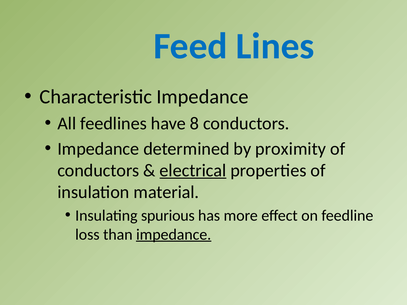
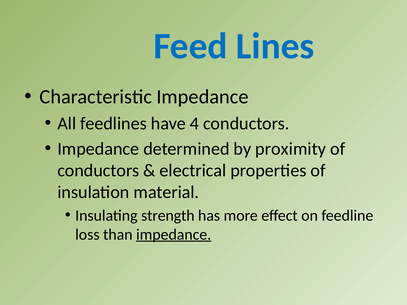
8: 8 -> 4 (194, 124)
electrical underline: present -> none (193, 171)
spurious: spurious -> strength (168, 216)
